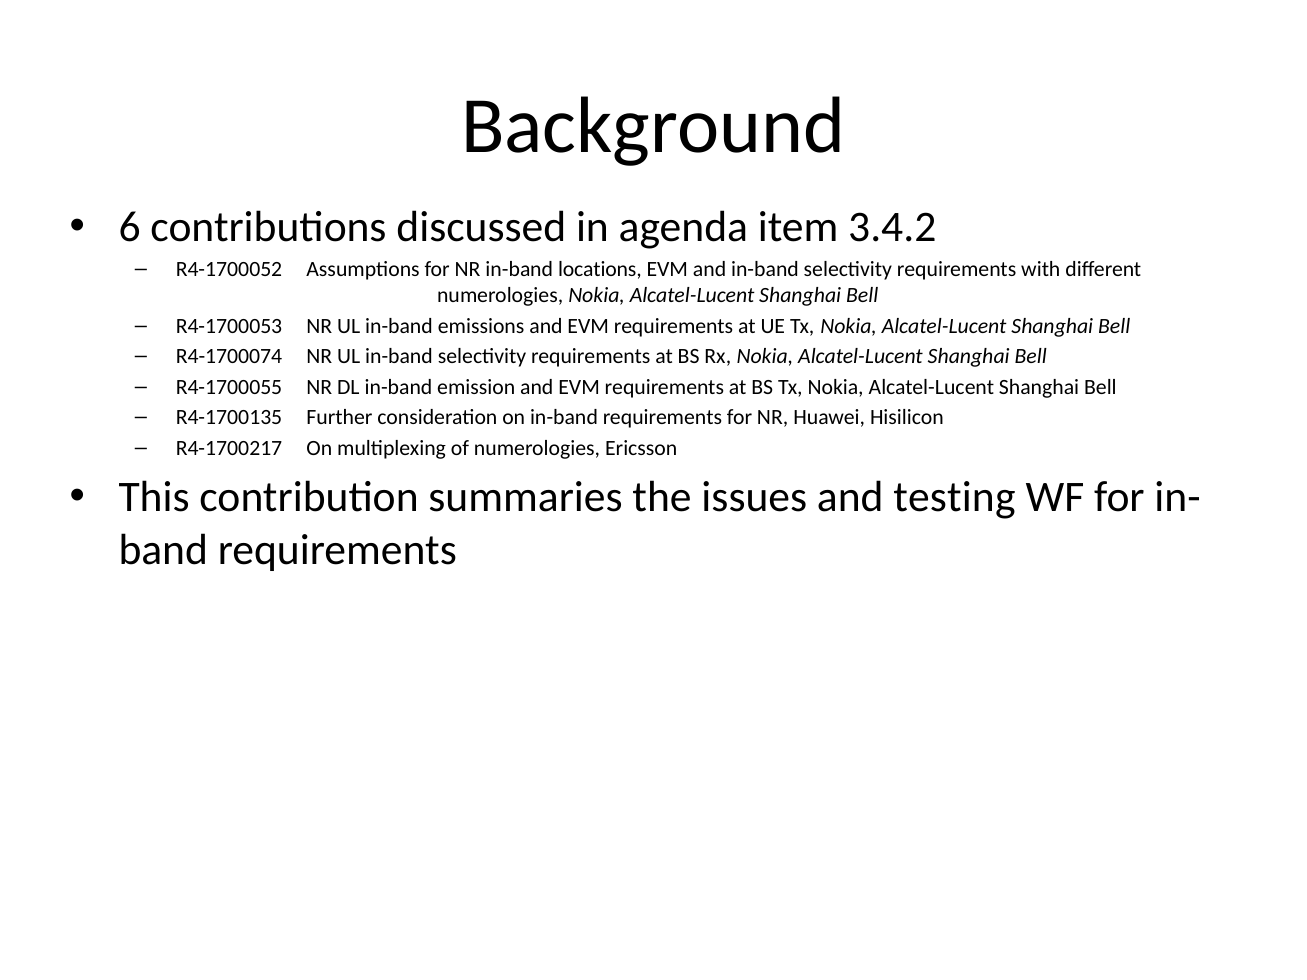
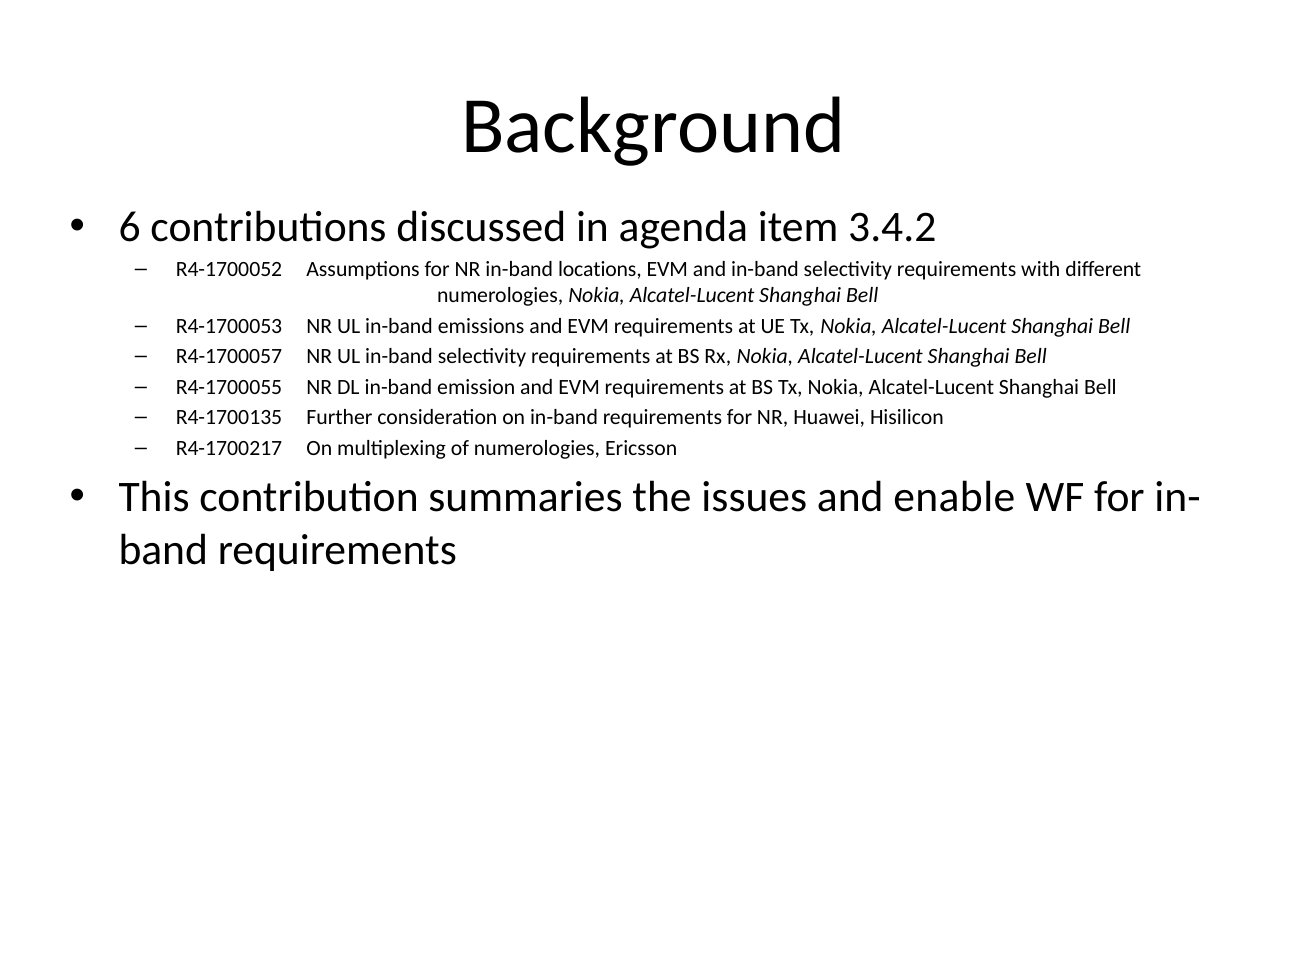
R4-1700074: R4-1700074 -> R4-1700057 (229, 357)
testing: testing -> enable (954, 498)
